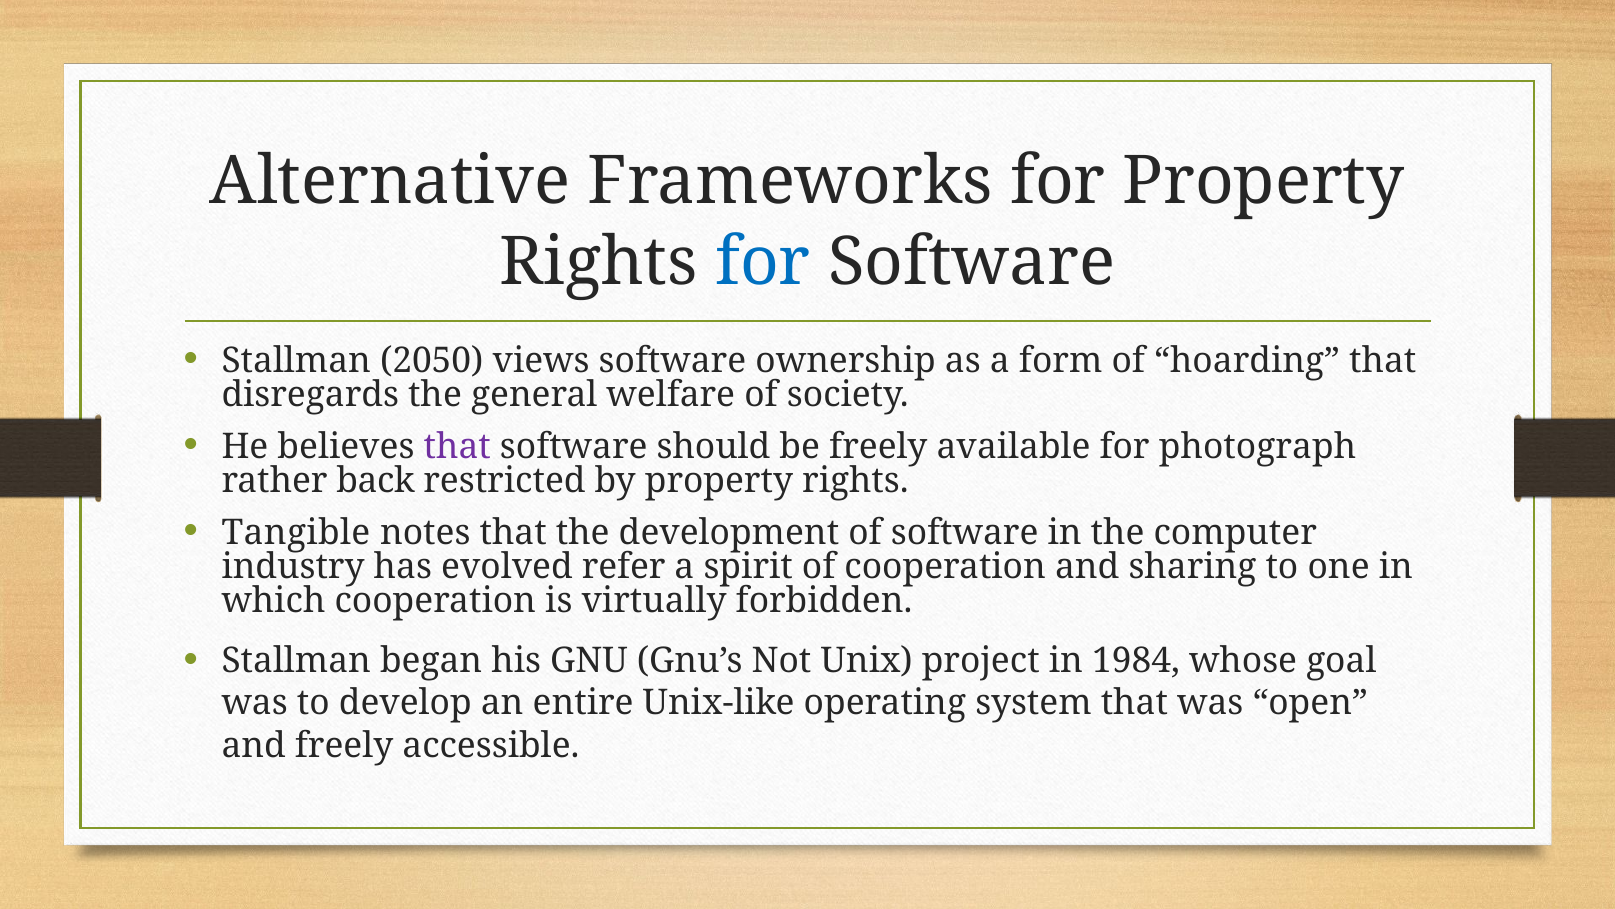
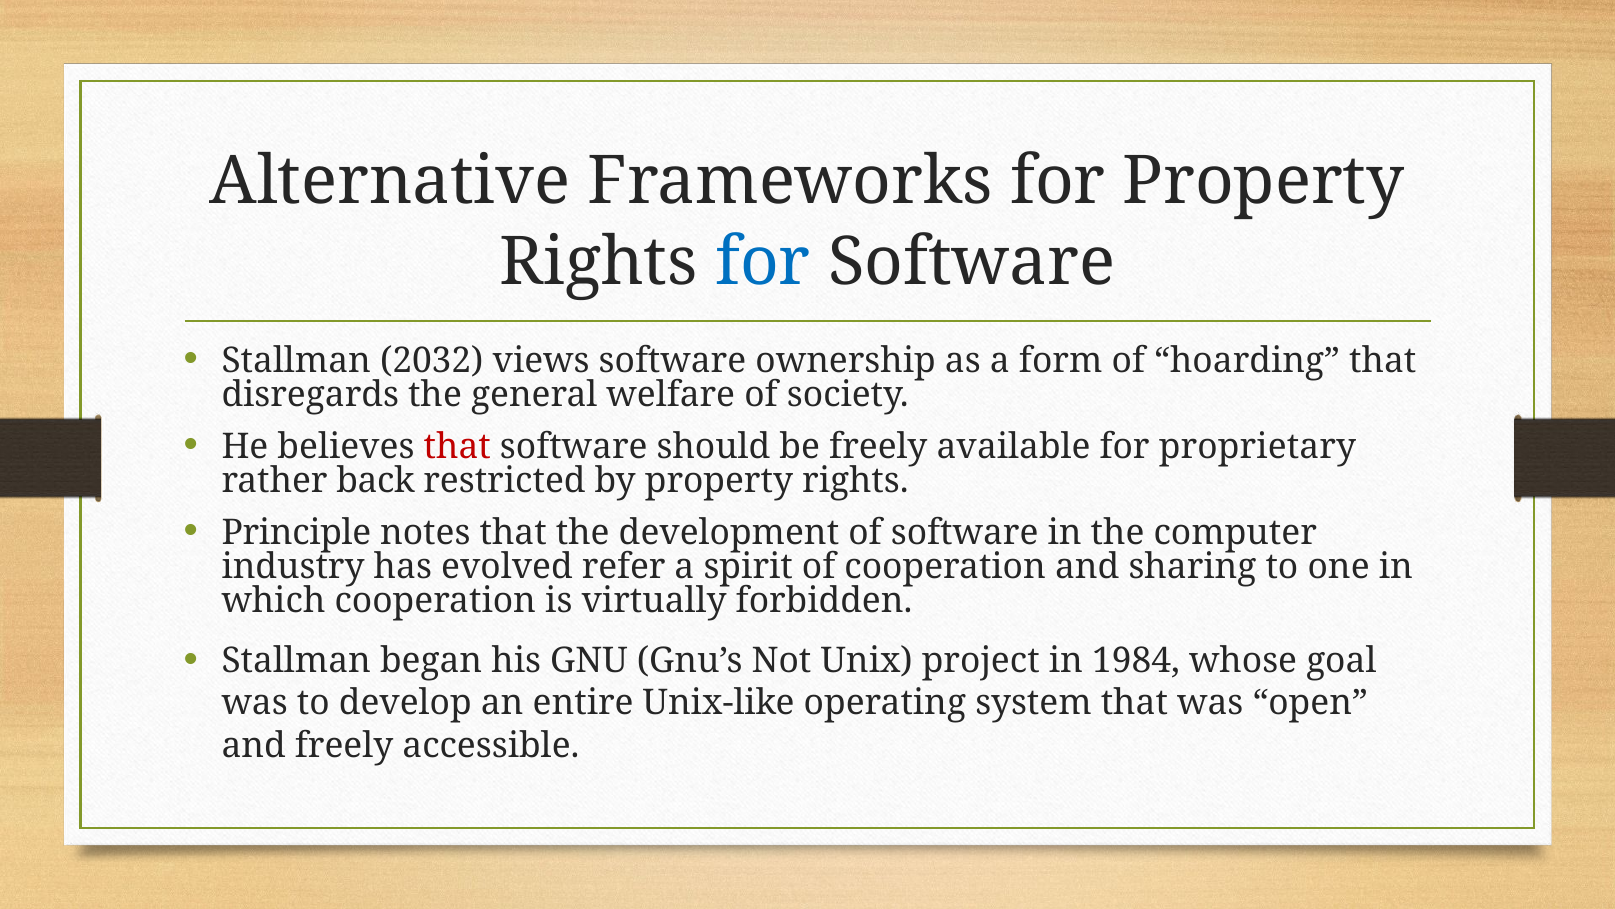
2050: 2050 -> 2032 (432, 360)
that colour: purple -> red (457, 446)
photograph: photograph -> proprietary (1257, 446)
Tangible: Tangible -> Principle (296, 532)
